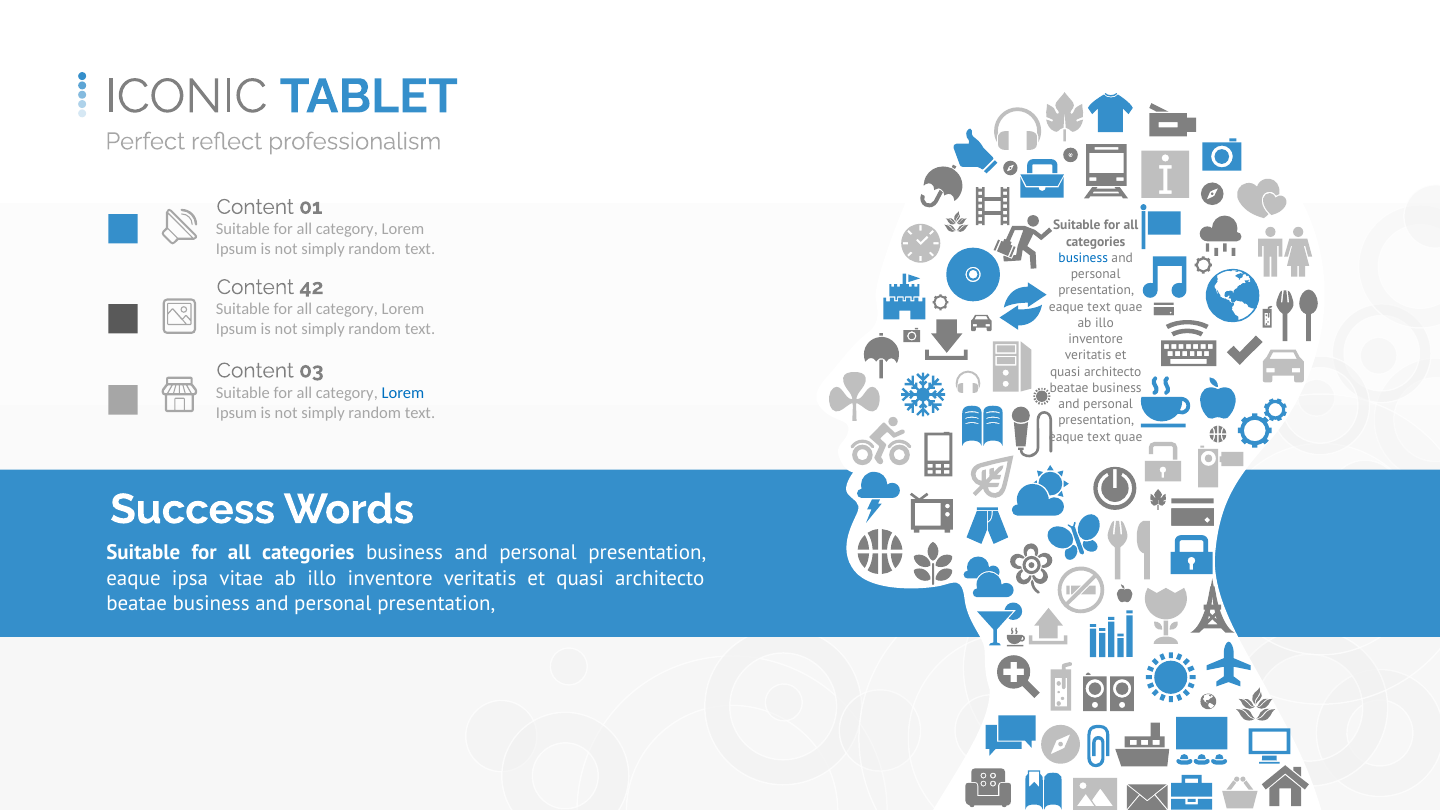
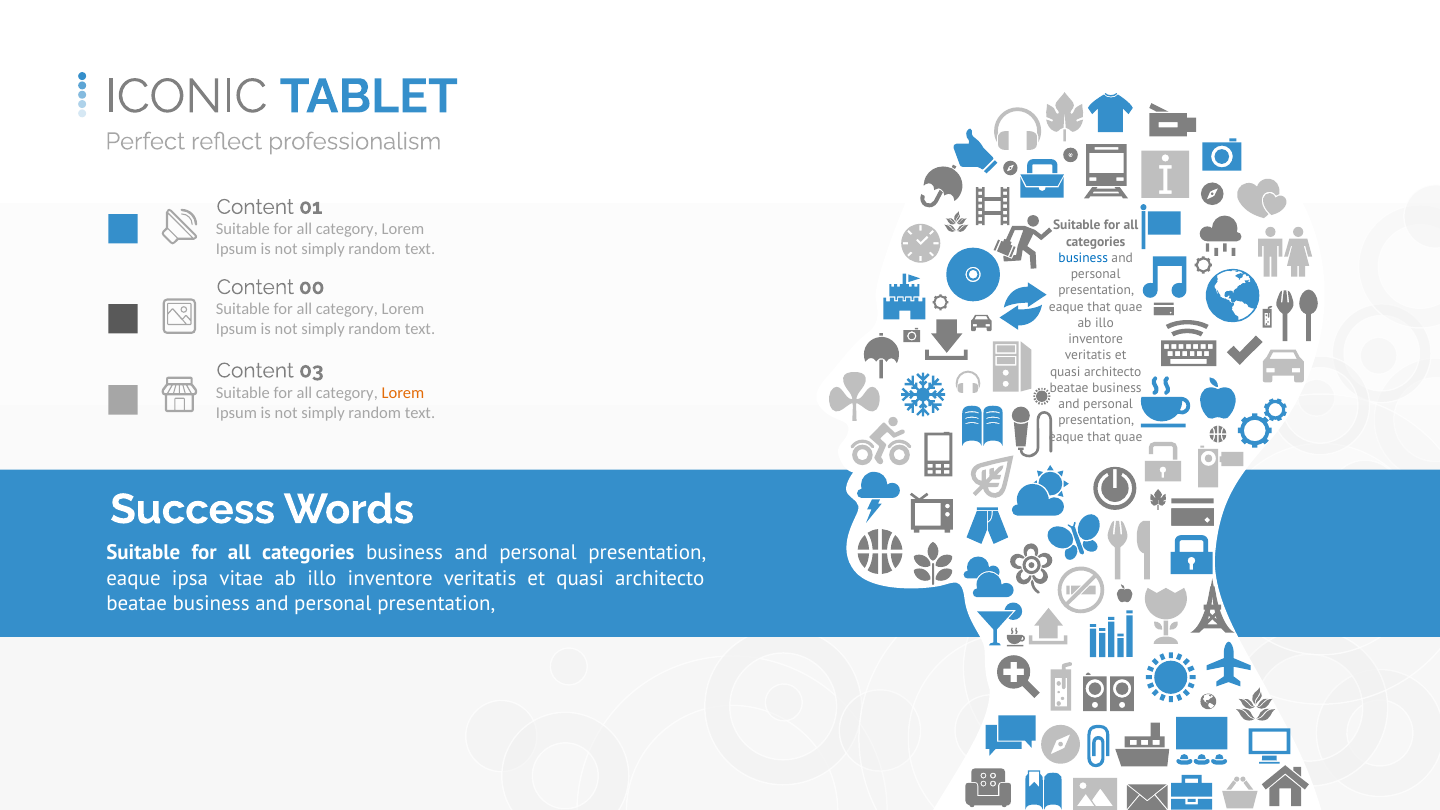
42: 42 -> 00 (312, 287)
text: text -> that (1099, 307)
Lorem colour: blue -> orange (403, 393)
text: text -> that (1099, 437)
